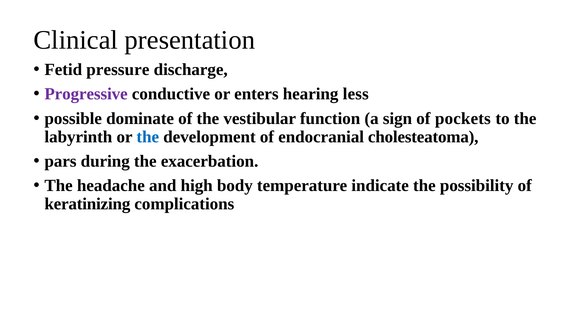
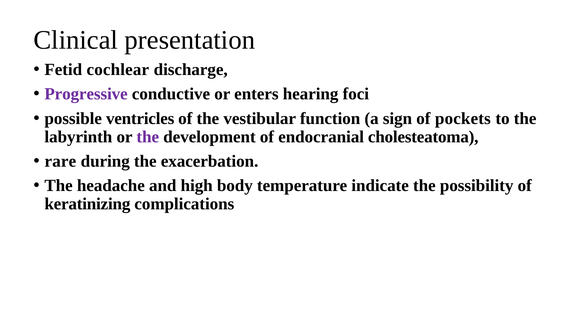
pressure: pressure -> cochlear (118, 70)
less: less -> foci (356, 94)
dominate: dominate -> ventricles (140, 118)
the colour: blue -> purple (148, 137)
pars: pars -> rare (60, 161)
